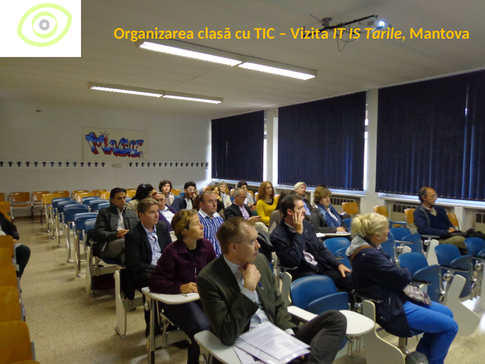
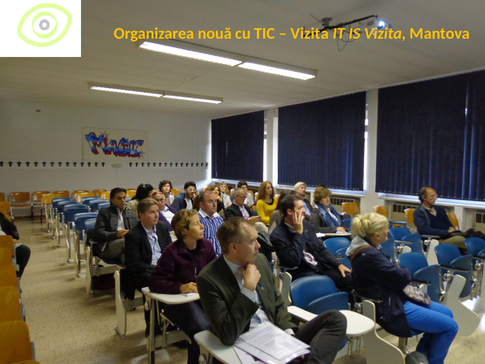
clasă: clasă -> nouă (215, 33)
IS Tarile: Tarile -> Vizita (385, 33)
